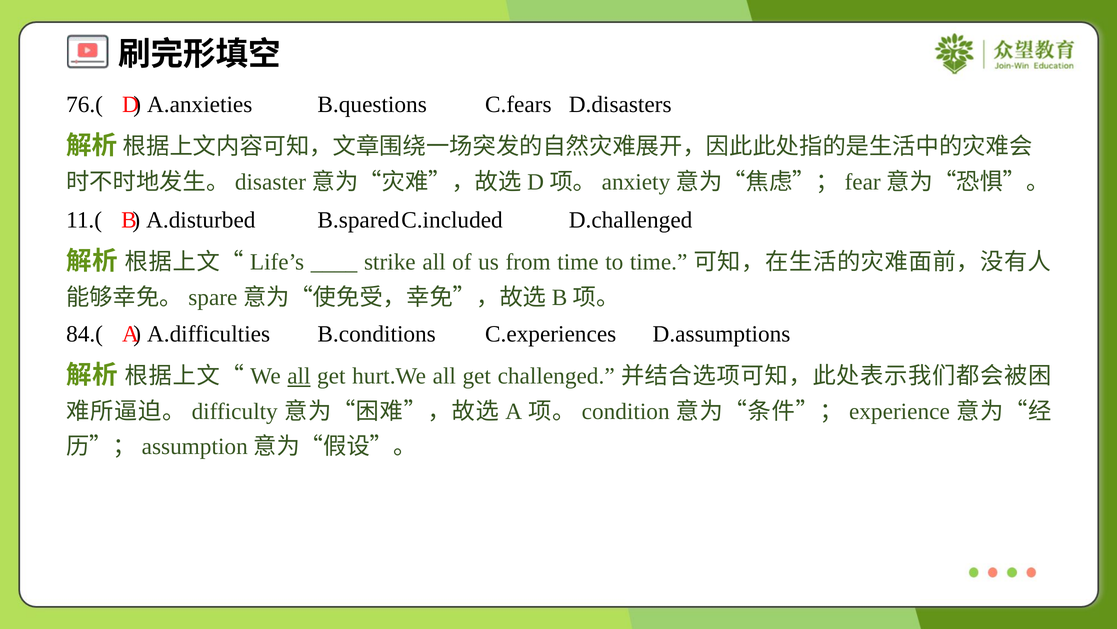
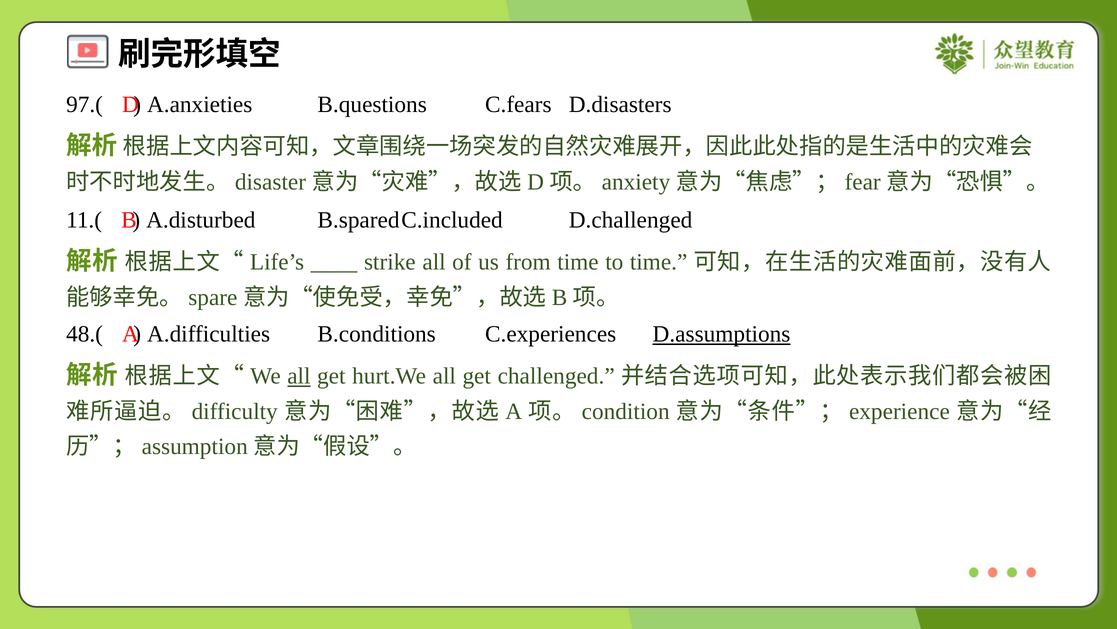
76.(: 76.( -> 97.( (85, 105)
84.(: 84.( -> 48.( (85, 334)
D.assumptions underline: none -> present (722, 334)
